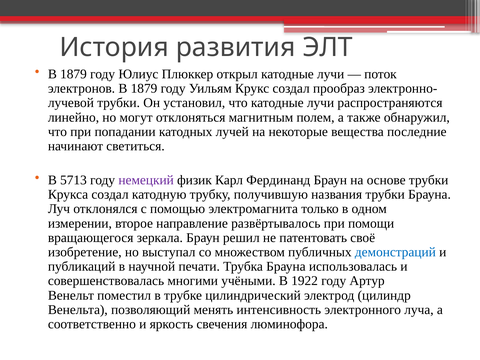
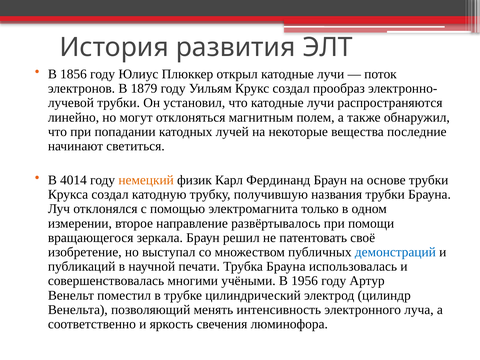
1879: 1879 -> 1856 (73, 74)
5713: 5713 -> 4014 (73, 180)
немецкий colour: purple -> orange (146, 180)
1922: 1922 -> 1956 (305, 281)
